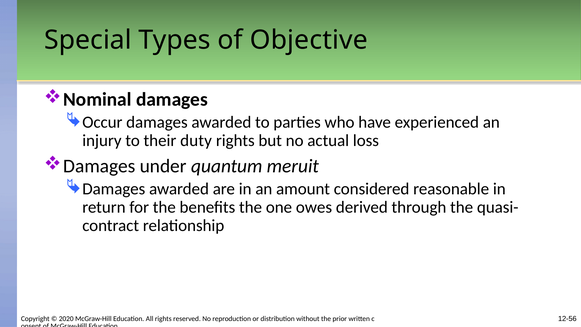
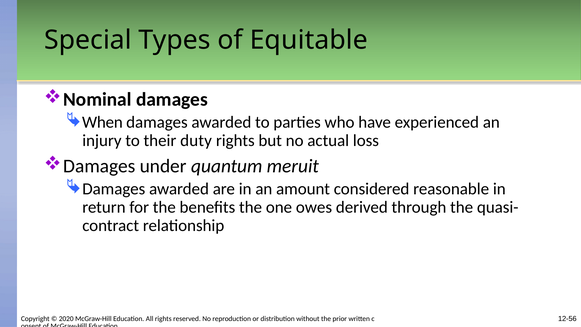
Objective: Objective -> Equitable (309, 40)
Occur: Occur -> When (102, 122)
